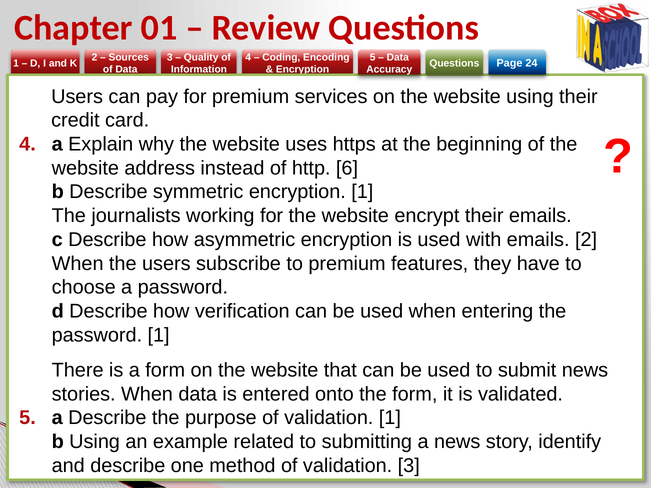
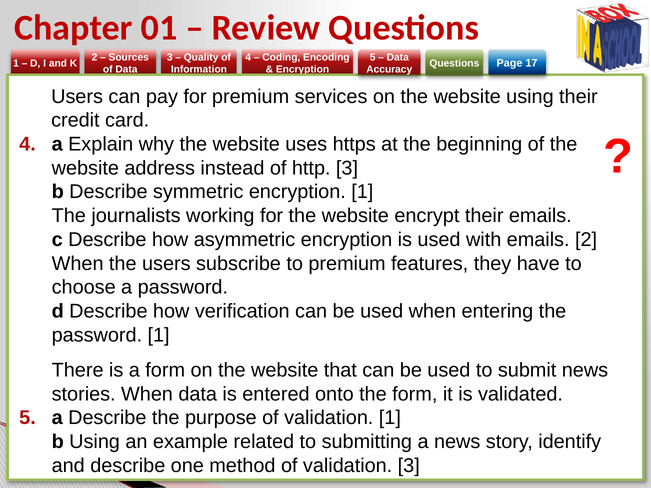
24: 24 -> 17 (531, 63)
http 6: 6 -> 3 (347, 168)
